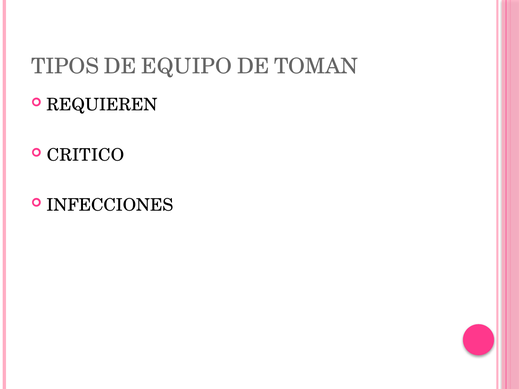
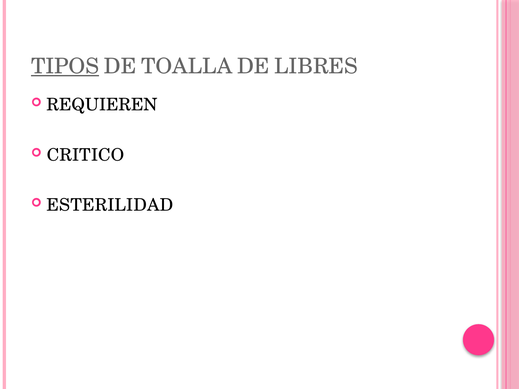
TIPOS underline: none -> present (65, 66)
EQUIPO: EQUIPO -> TOALLA (187, 66)
TOMAN: TOMAN -> LIBRES (316, 66)
INFECCIONES: INFECCIONES -> ESTERILIDAD (110, 205)
